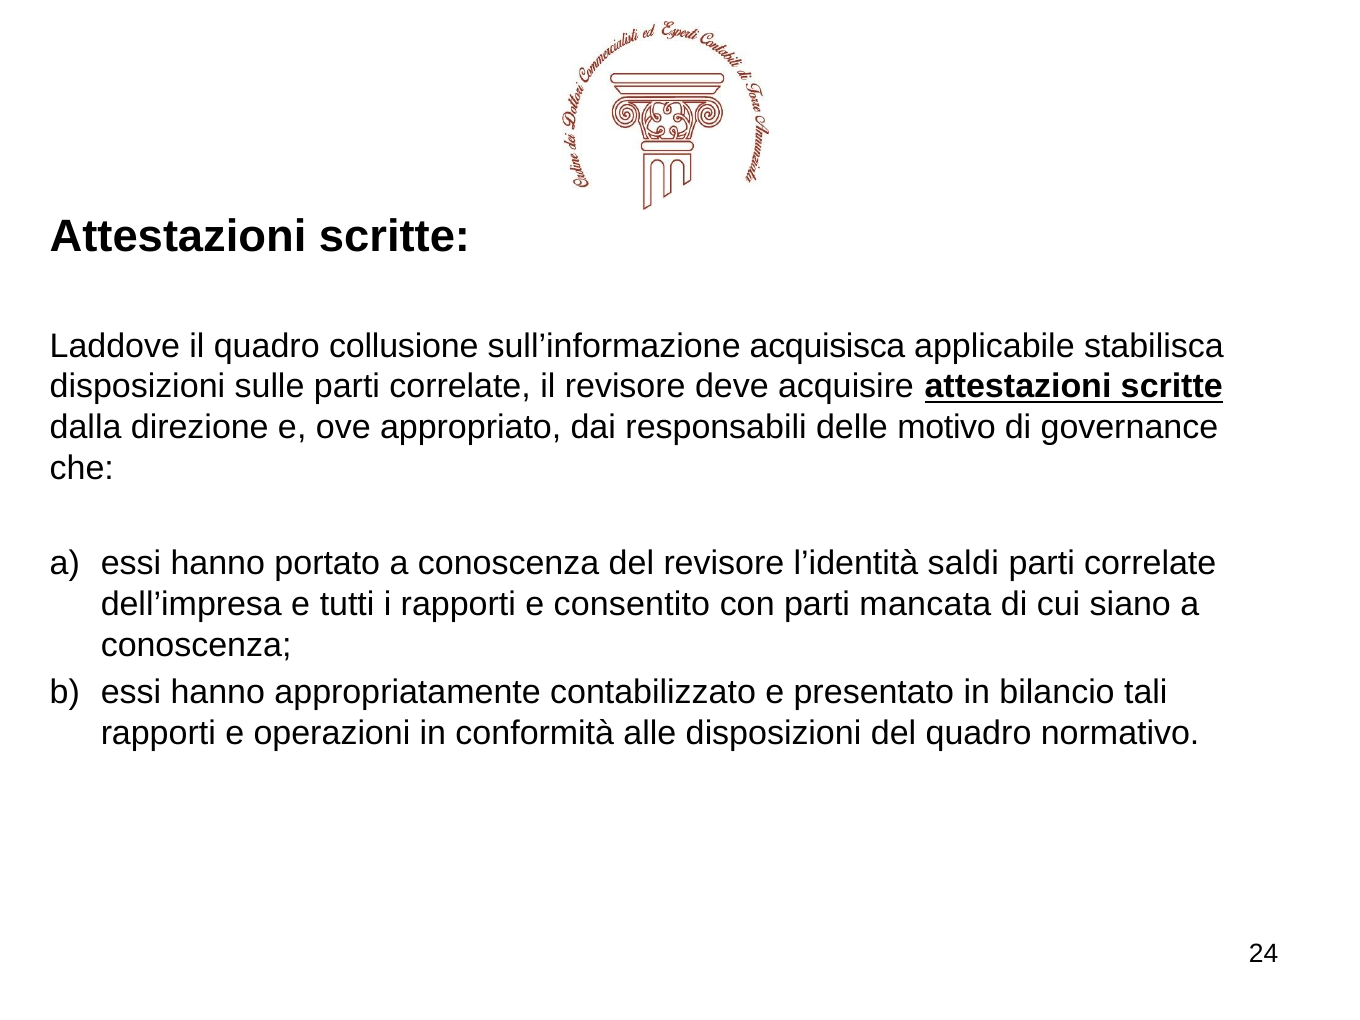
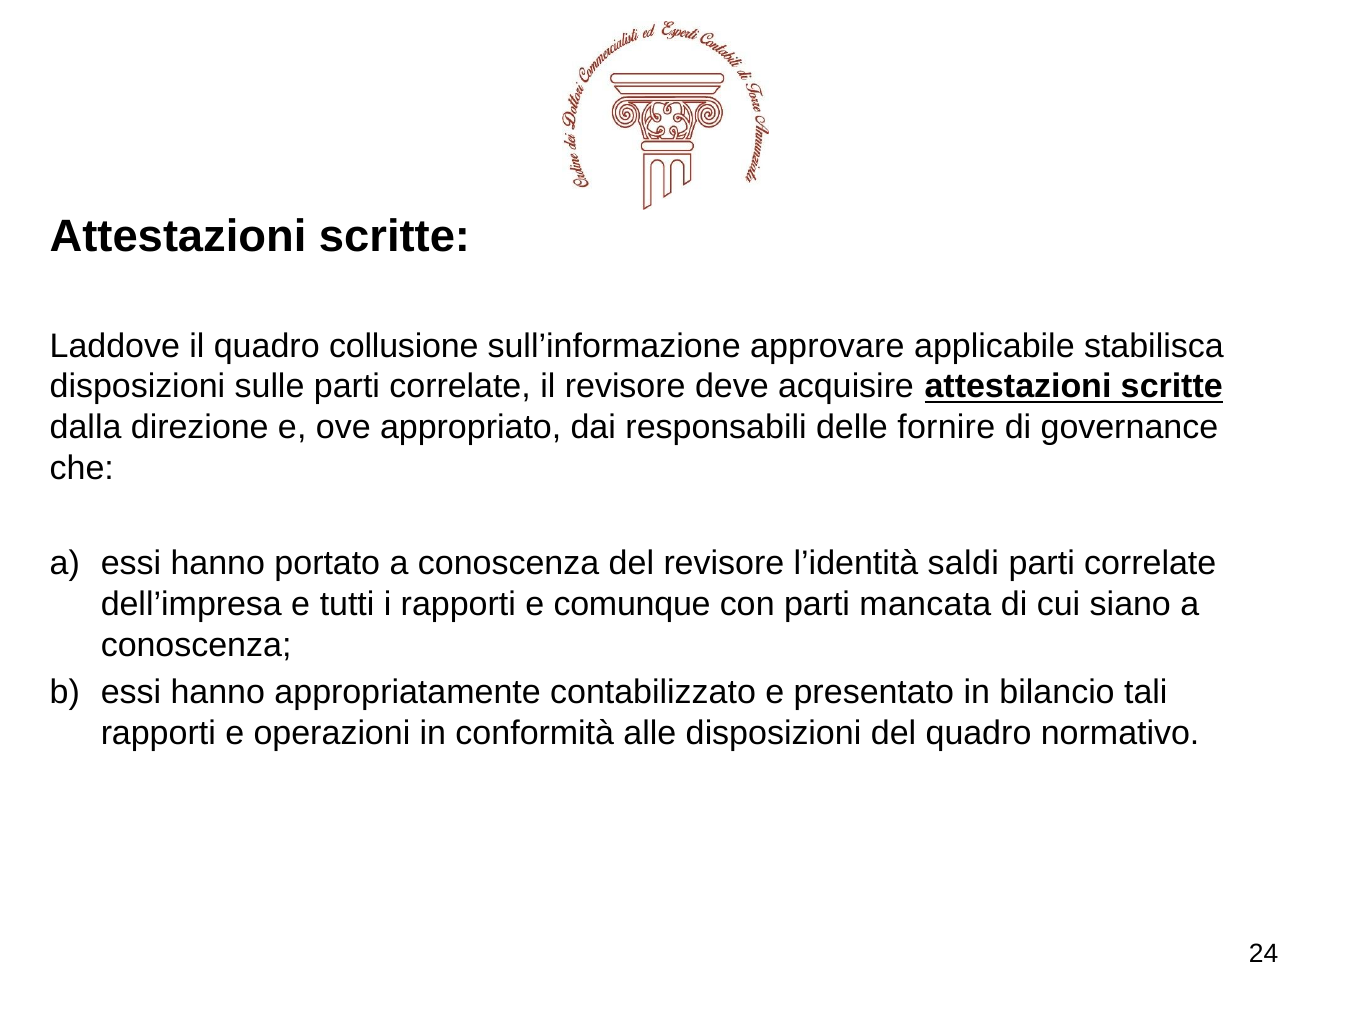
acquisisca: acquisisca -> approvare (827, 346)
motivo: motivo -> fornire (946, 427)
consentito: consentito -> comunque (632, 604)
